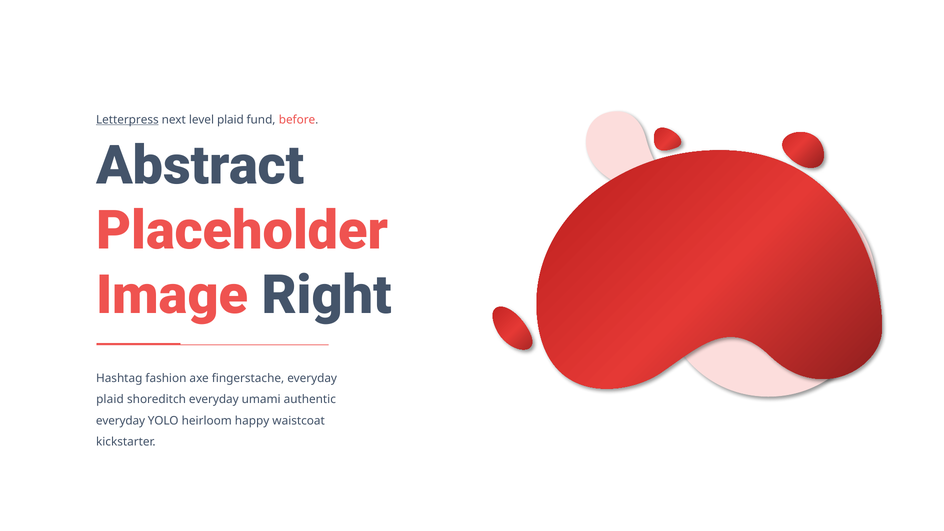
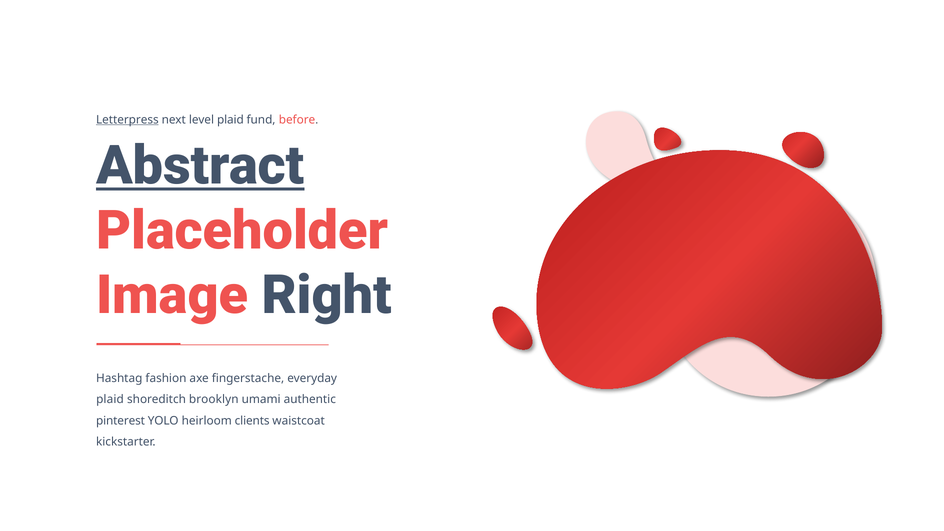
Abstract underline: none -> present (200, 166)
shoreditch everyday: everyday -> brooklyn (214, 399)
everyday: everyday -> pinterest (120, 421)
happy: happy -> clients (252, 421)
